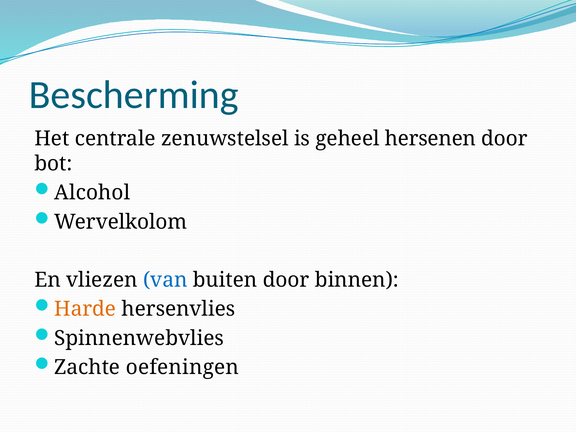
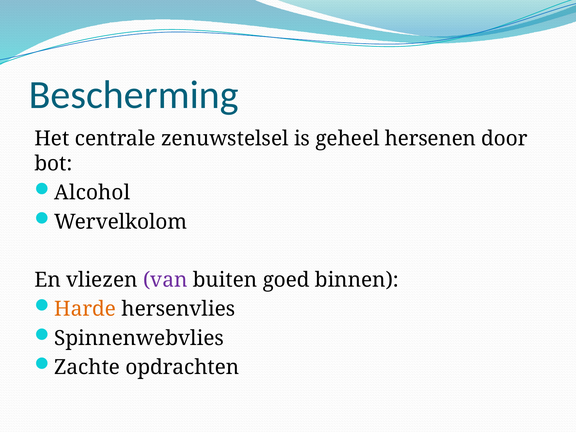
van colour: blue -> purple (165, 280)
buiten door: door -> goed (286, 280)
oefeningen: oefeningen -> opdrachten (182, 367)
